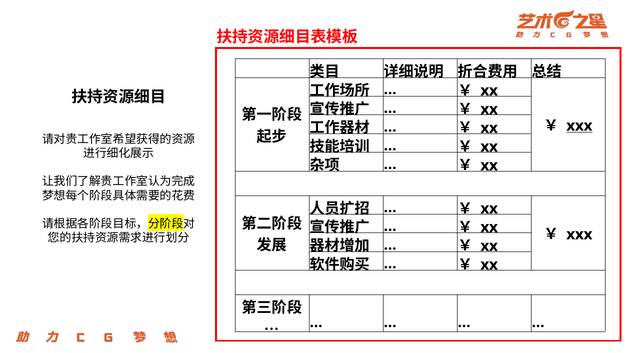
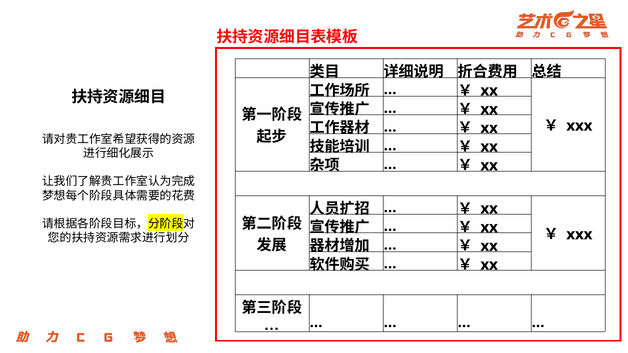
xxx underline: present -> none (579, 126)
